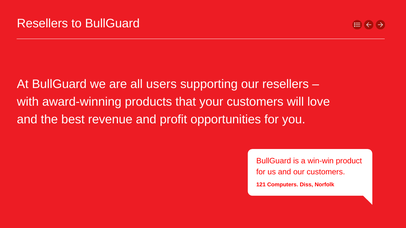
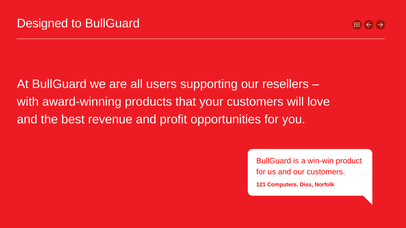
Resellers: Resellers -> Designed (42, 23)
